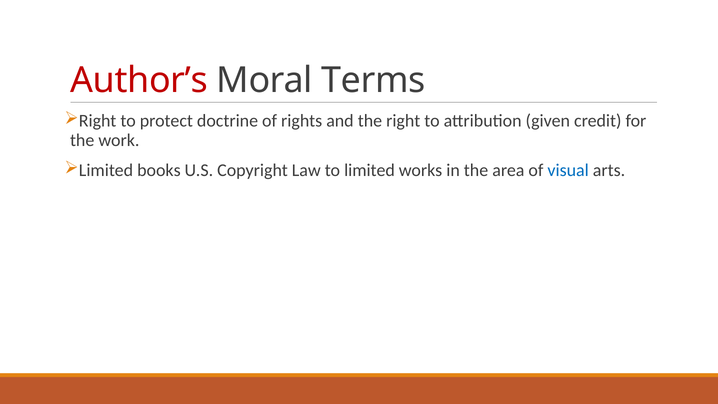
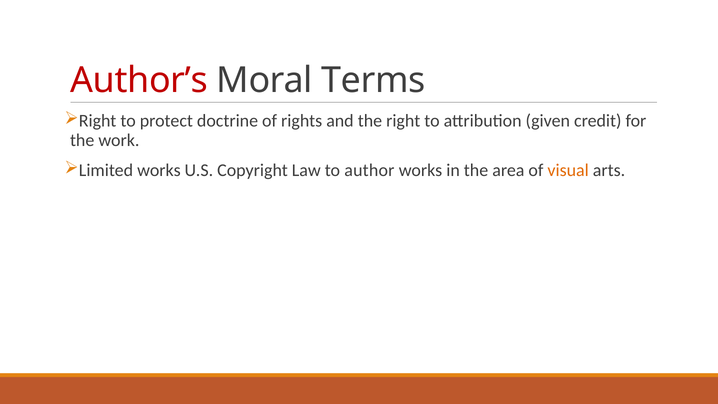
Limited books: books -> works (159, 170)
to limited: limited -> author (369, 170)
visual colour: blue -> orange (568, 170)
